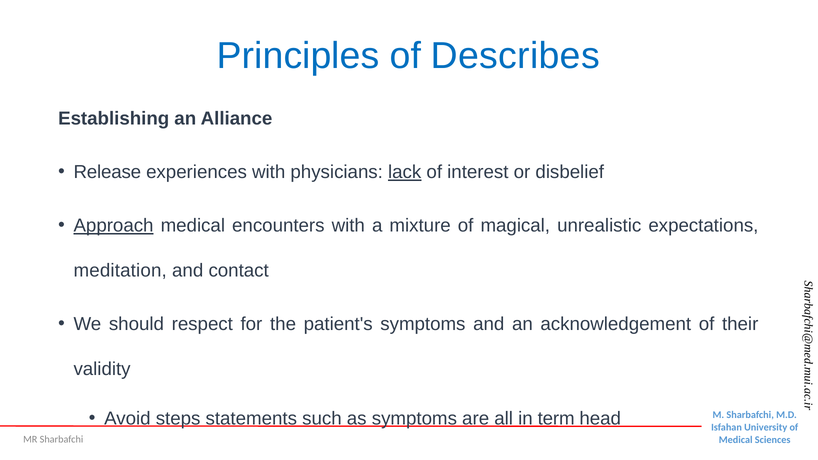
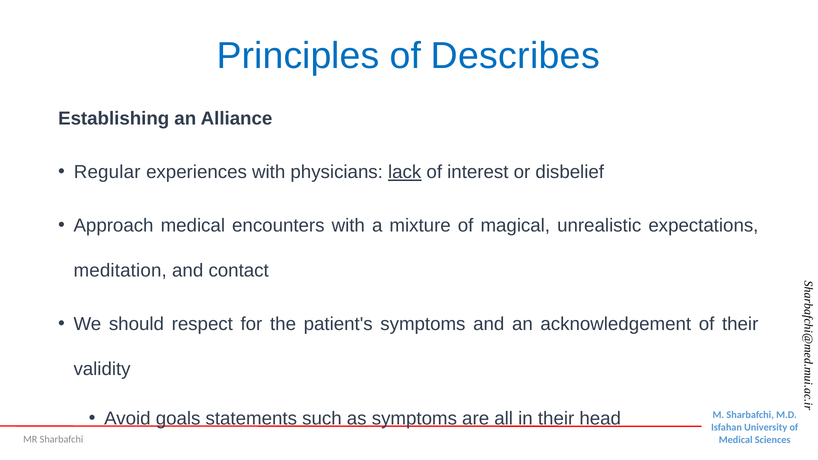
Release: Release -> Regular (107, 172)
Approach underline: present -> none (114, 226)
steps: steps -> goals (178, 418)
in term: term -> their (556, 418)
